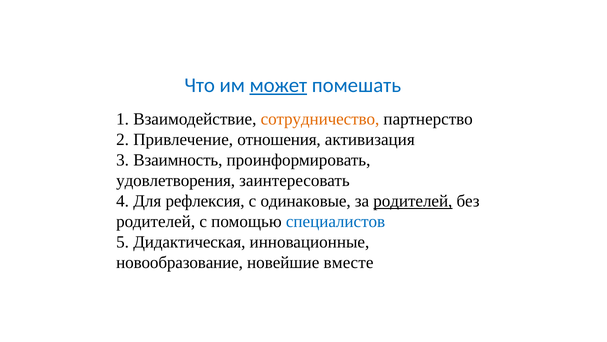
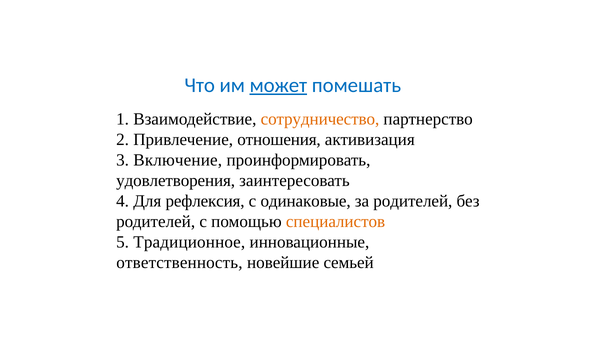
Взаимность: Взаимность -> Включение (178, 160)
родителей underline: present -> none (413, 201)
специалистов colour: blue -> orange (336, 221)
Дидактическая: Дидактическая -> Традиционное (189, 242)
новообразование: новообразование -> ответственность (179, 262)
вместе: вместе -> семьей (349, 262)
